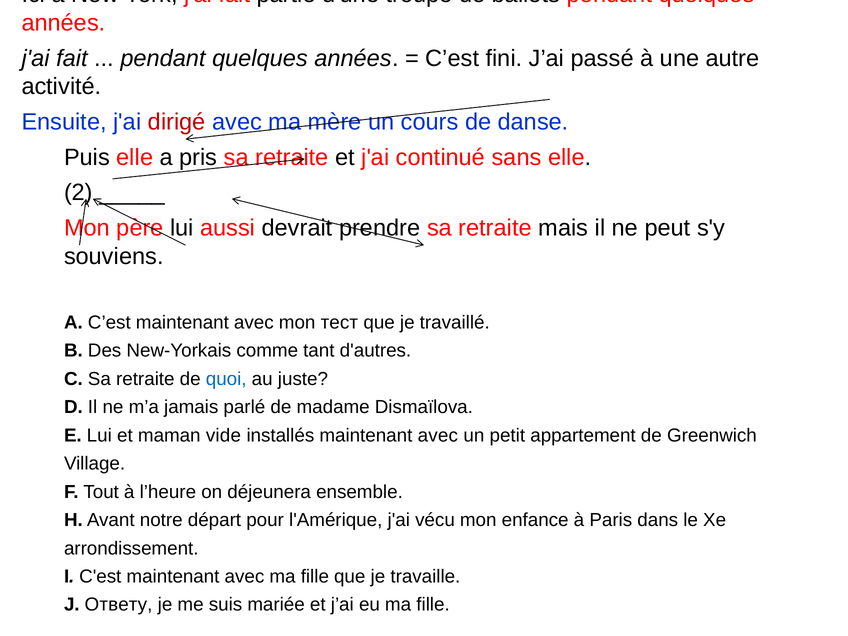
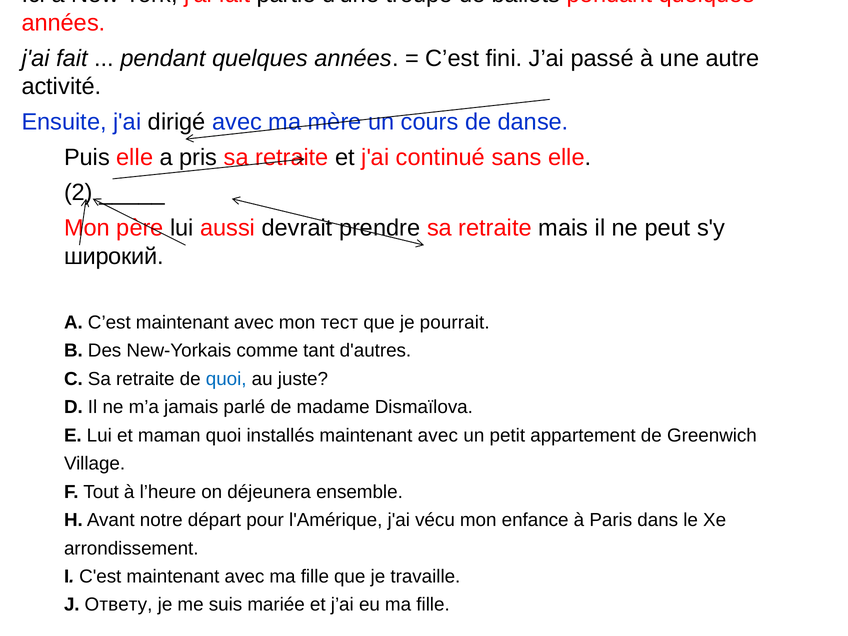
dirigé colour: red -> black (177, 122)
souviens: souviens -> широкий (114, 256)
travaillé: travaillé -> pourrait (455, 322)
maman vide: vide -> quoi (224, 435)
